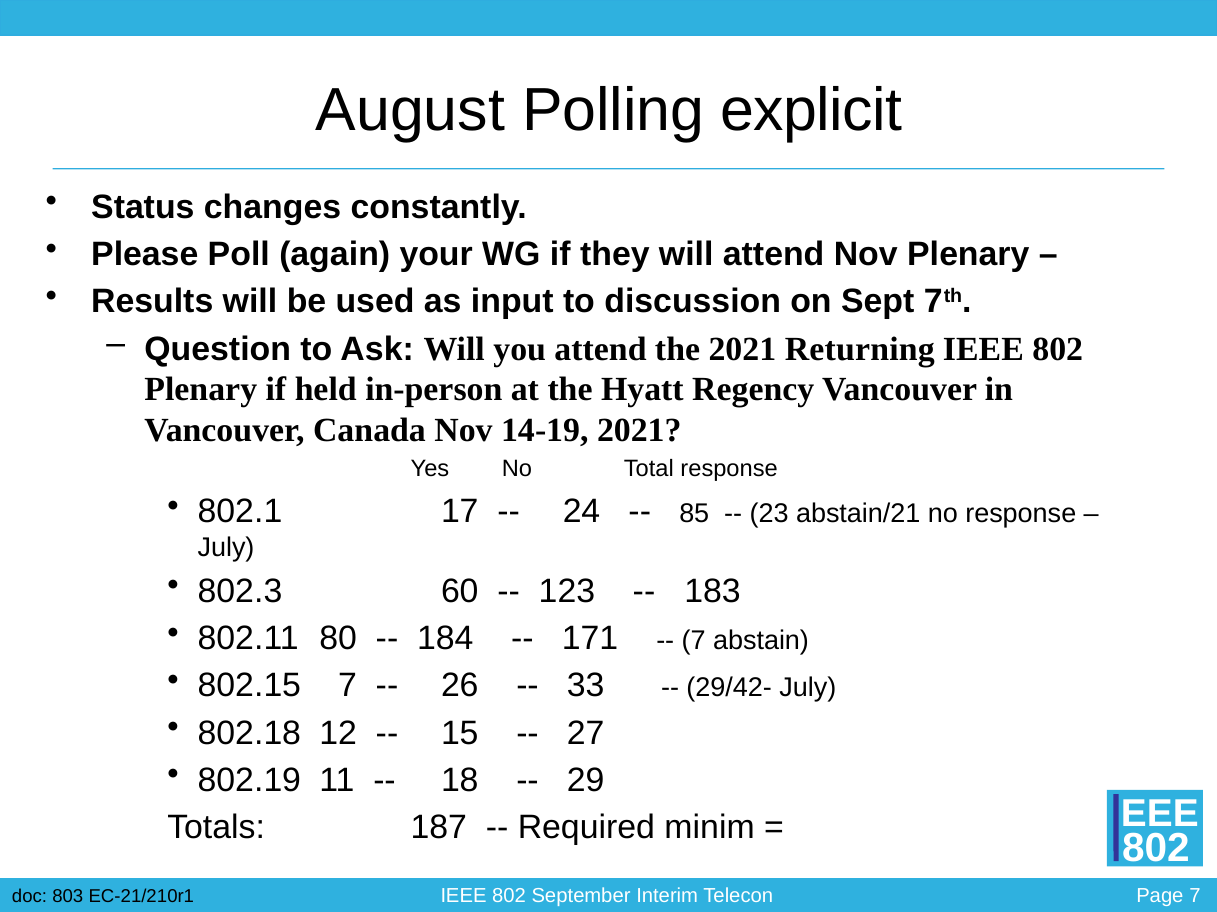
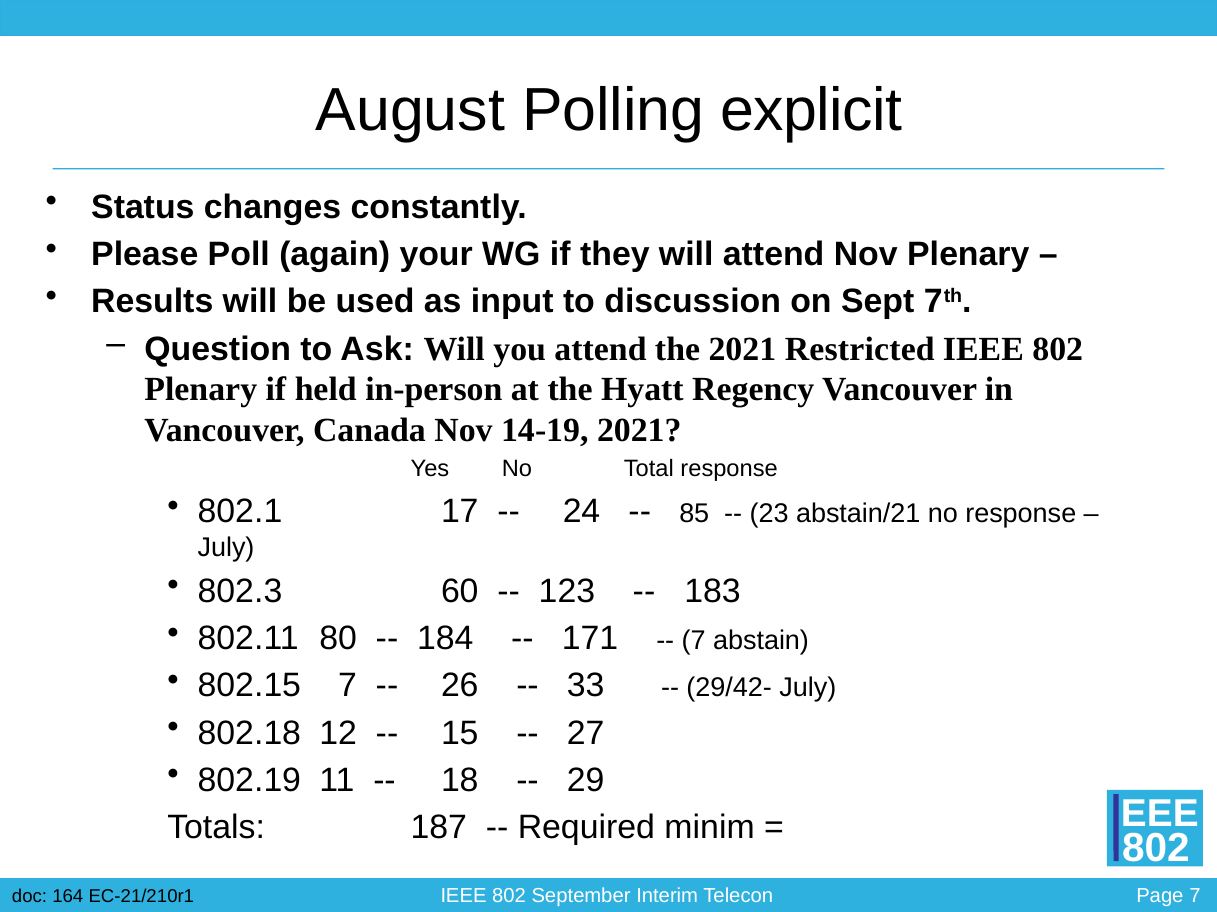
Returning: Returning -> Restricted (860, 349)
803: 803 -> 164 (68, 897)
